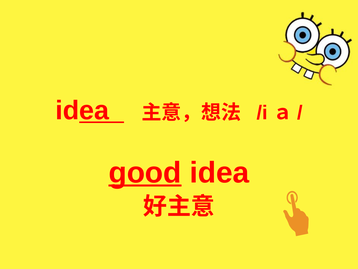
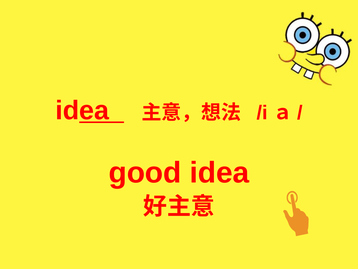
good underline: present -> none (145, 172)
